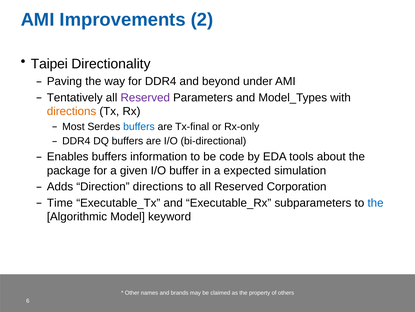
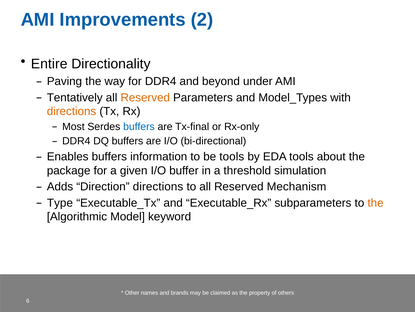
Taipei: Taipei -> Entire (49, 64)
Reserved colour: purple -> orange (145, 97)
be code: code -> tools (232, 156)
expected: expected -> threshold (247, 170)
Corporation: Corporation -> Mechanism (297, 186)
Time: Time -> Type (60, 202)
the colour: blue -> orange (376, 202)
